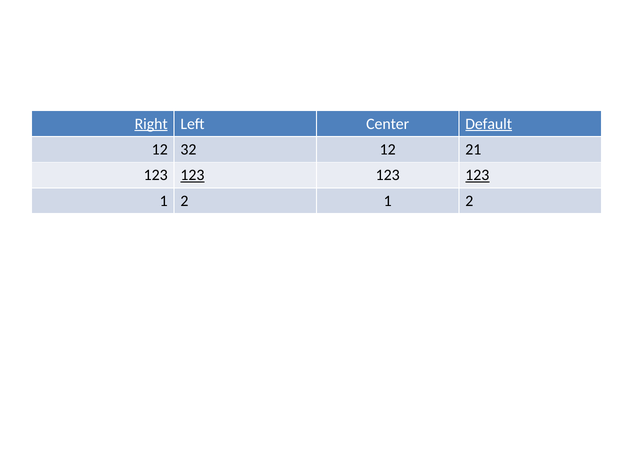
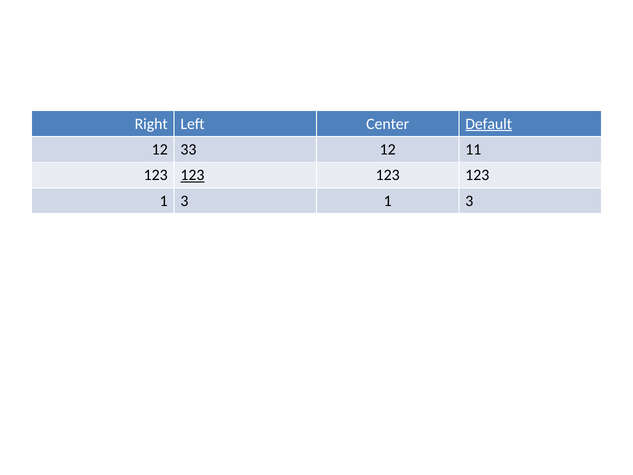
Right underline: present -> none (151, 124)
32: 32 -> 33 (188, 149)
21: 21 -> 11 (473, 149)
123 underline: present -> none (477, 175)
2: 2 -> 3 (184, 201)
2: 2 -> 3 (469, 201)
